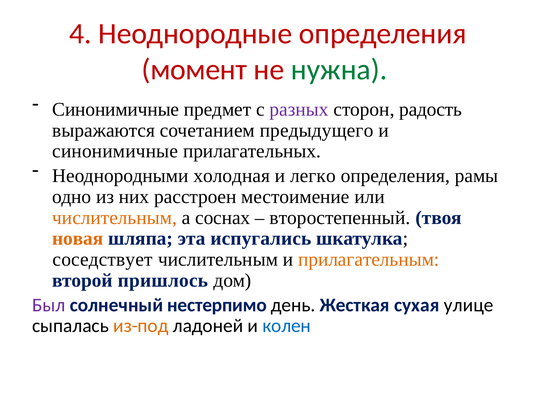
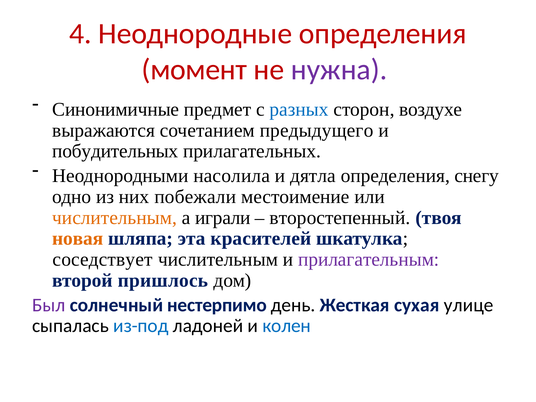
нужна colour: green -> purple (339, 70)
разных colour: purple -> blue (299, 109)
радость: радость -> воздухе (431, 109)
синонимичные: синонимичные -> побудительных (115, 151)
холодная: холодная -> насолила (232, 176)
легко: легко -> дятла (313, 176)
рамы: рамы -> снегу (477, 176)
расстроен: расстроен -> побежали (195, 197)
соснах: соснах -> играли (223, 218)
испугались: испугались -> красителей (261, 239)
прилагательным colour: orange -> purple (369, 259)
из-под colour: orange -> blue (141, 326)
